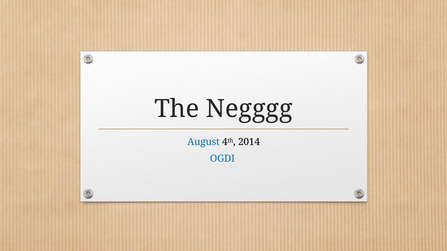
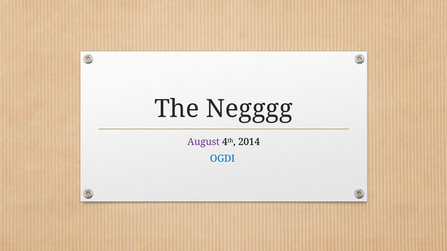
August colour: blue -> purple (203, 142)
